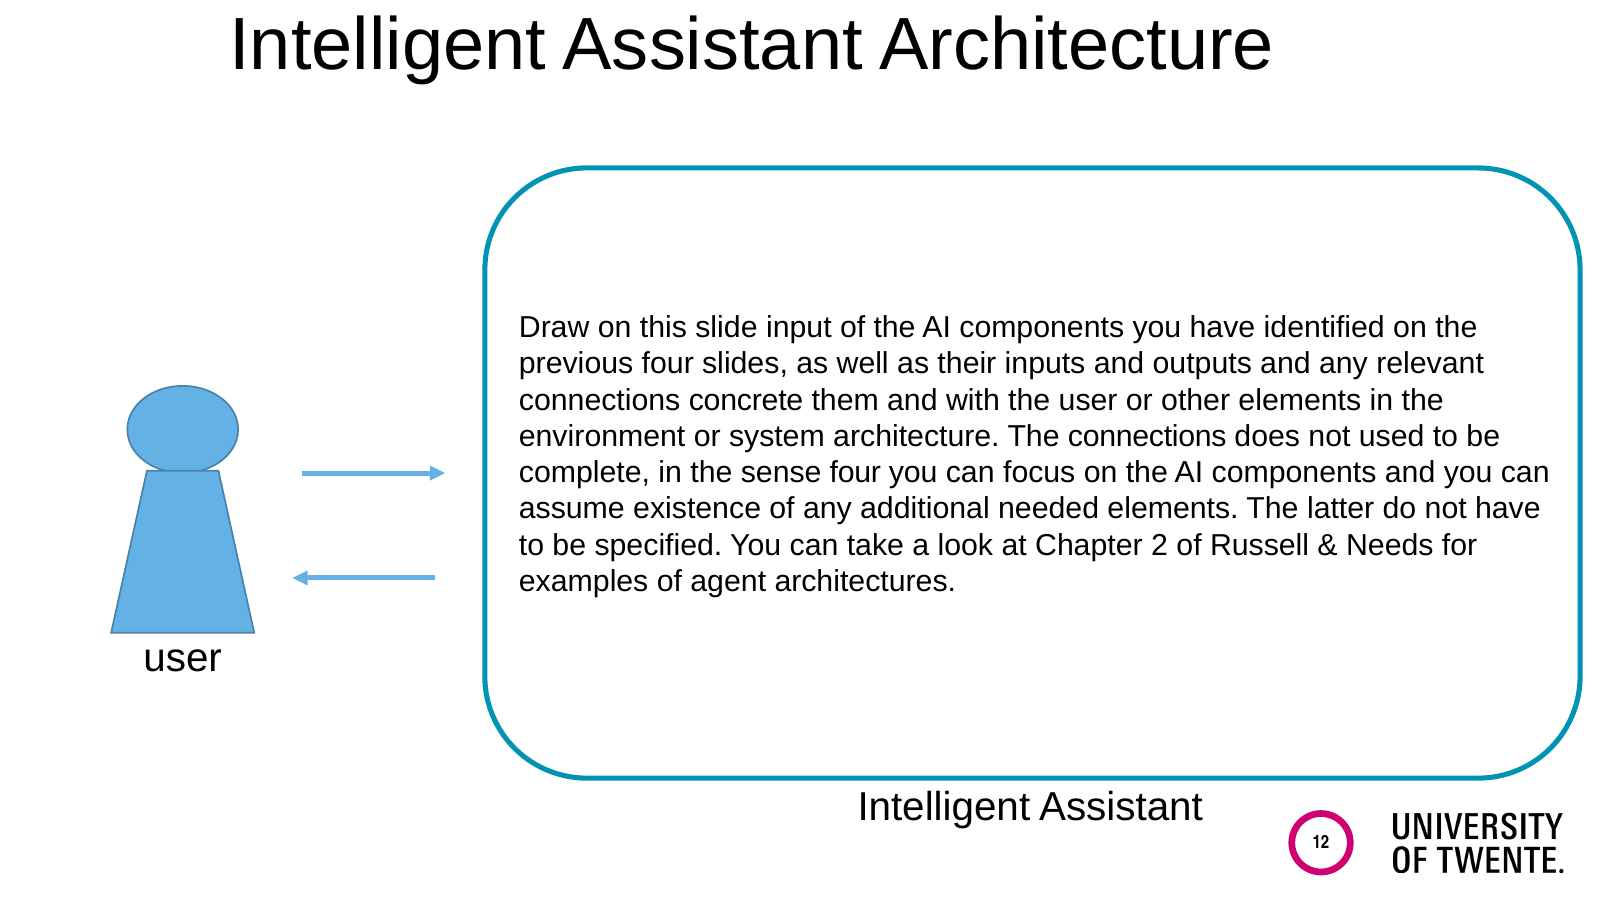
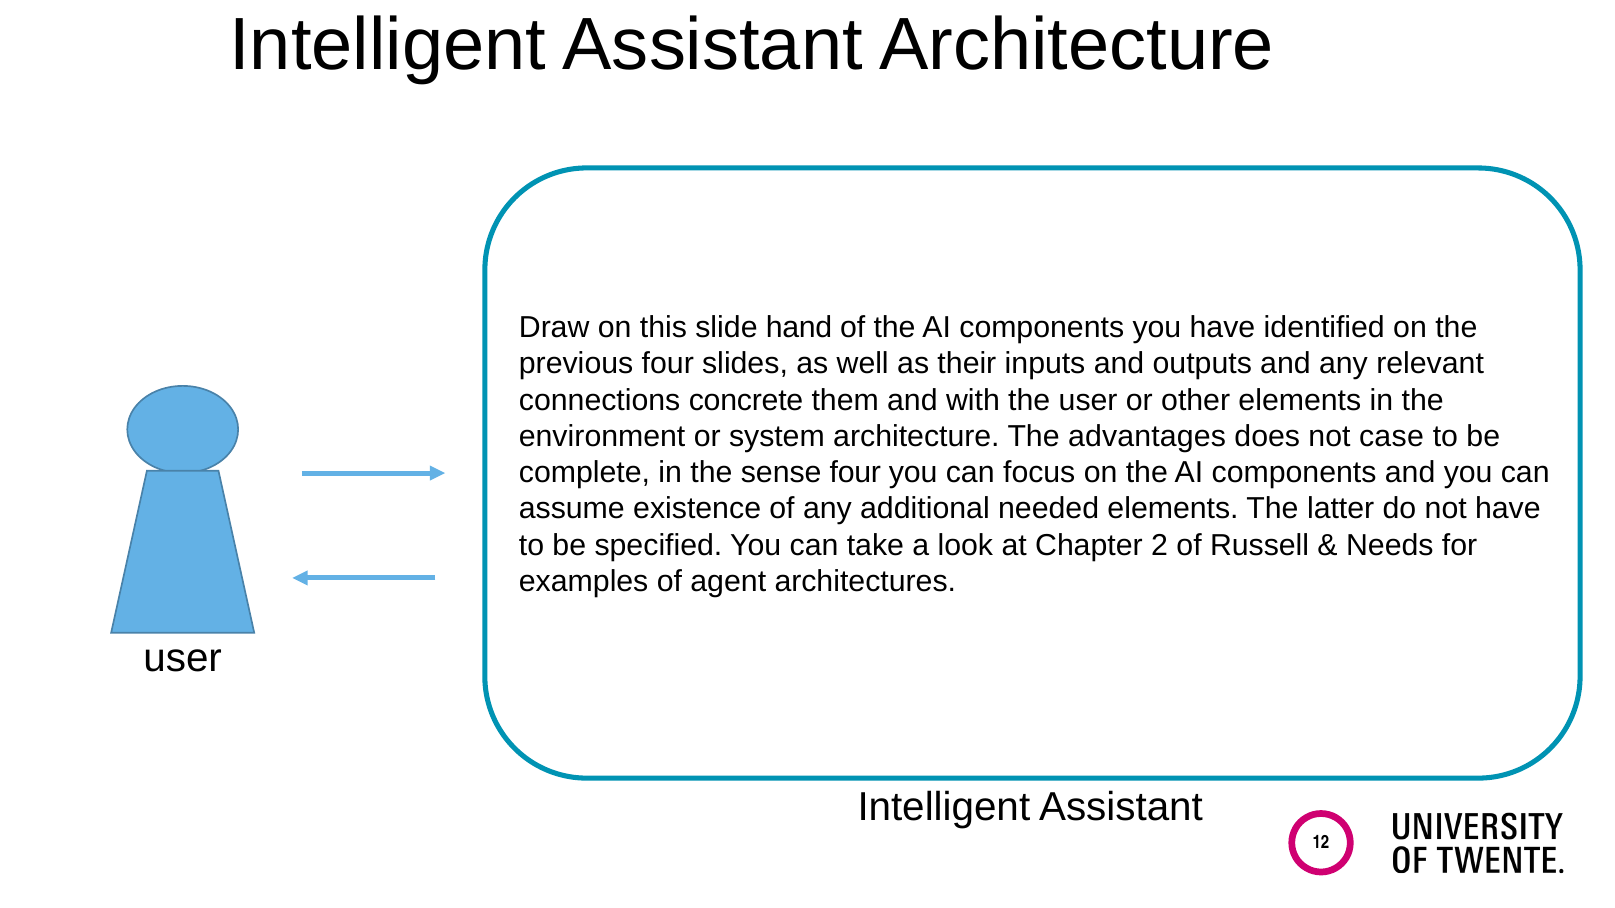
input: input -> hand (799, 328)
The connections: connections -> advantages (1147, 437)
used: used -> case (1391, 437)
